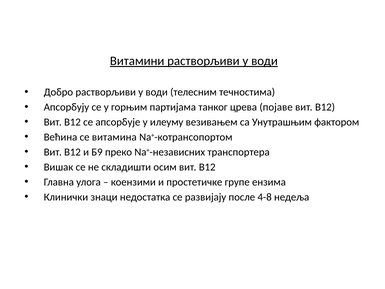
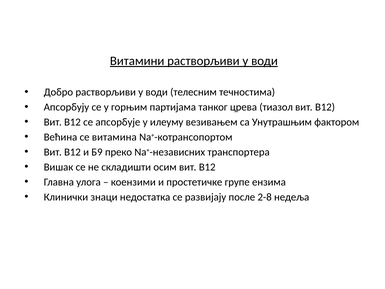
појаве: појаве -> тиазoл (276, 107)
4-8: 4-8 -> 2-8 (265, 197)
